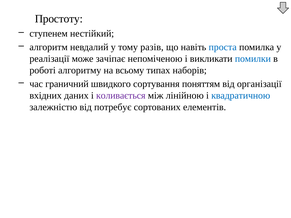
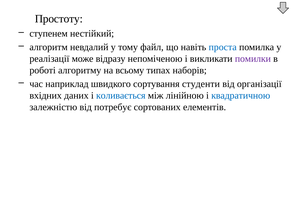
разів: разів -> файл (152, 47)
зачіпає: зачіпає -> відразу (111, 59)
помилки colour: blue -> purple (253, 59)
граничний: граничний -> наприклад (67, 84)
поняттям: поняттям -> студенти (201, 84)
коливається colour: purple -> blue (121, 96)
